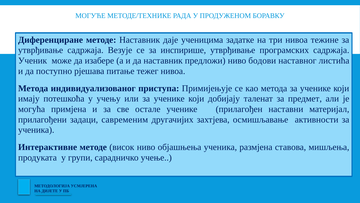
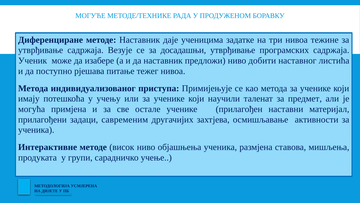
инспирише: инспирише -> досадашњи (183, 50)
бодови: бодови -> добити (262, 61)
добијају: добијају -> научили (224, 98)
